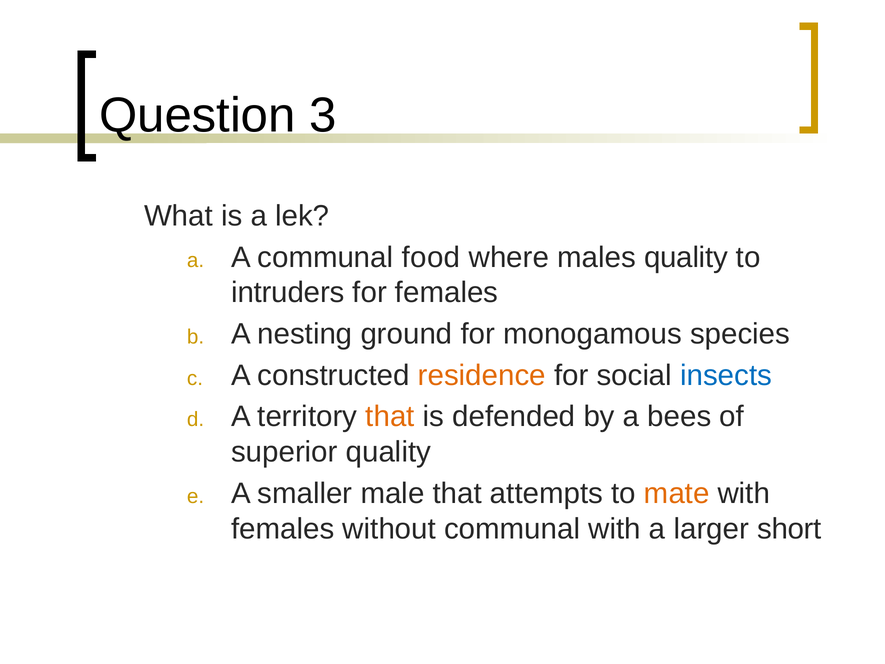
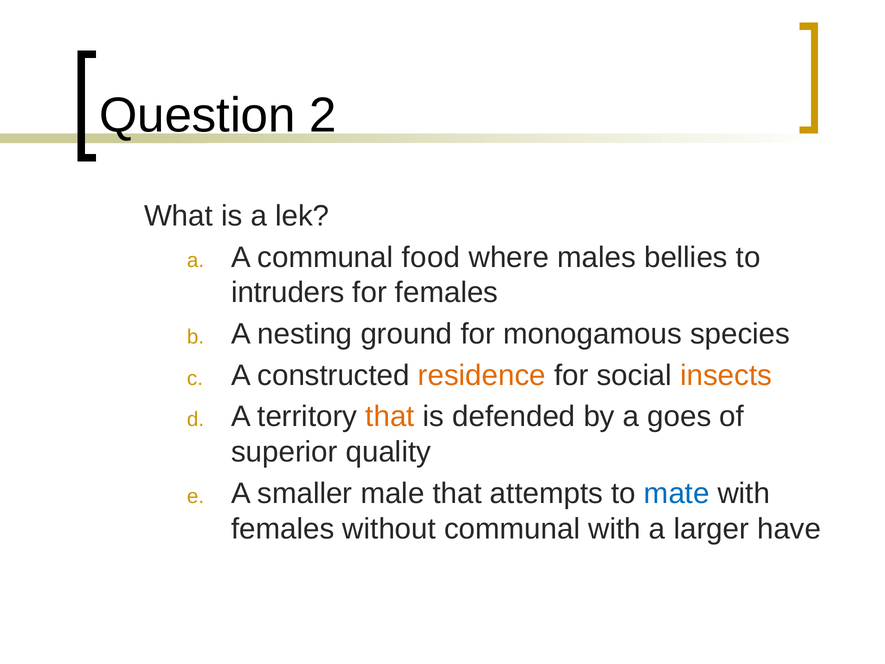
3: 3 -> 2 (323, 116)
males quality: quality -> bellies (686, 257)
insects colour: blue -> orange (726, 375)
bees: bees -> goes (679, 416)
mate colour: orange -> blue (677, 493)
short: short -> have (789, 529)
